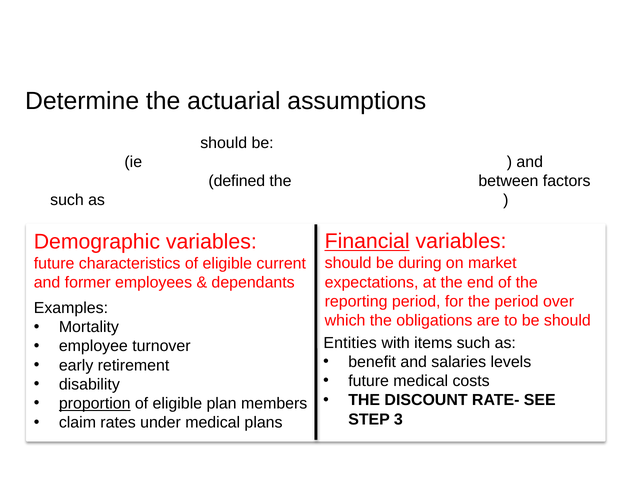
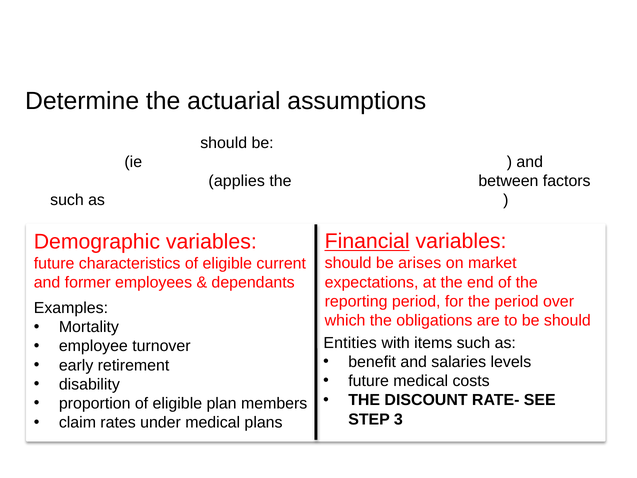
defined: defined -> applies (237, 181)
during: during -> arises (420, 263)
proportion underline: present -> none (95, 403)
